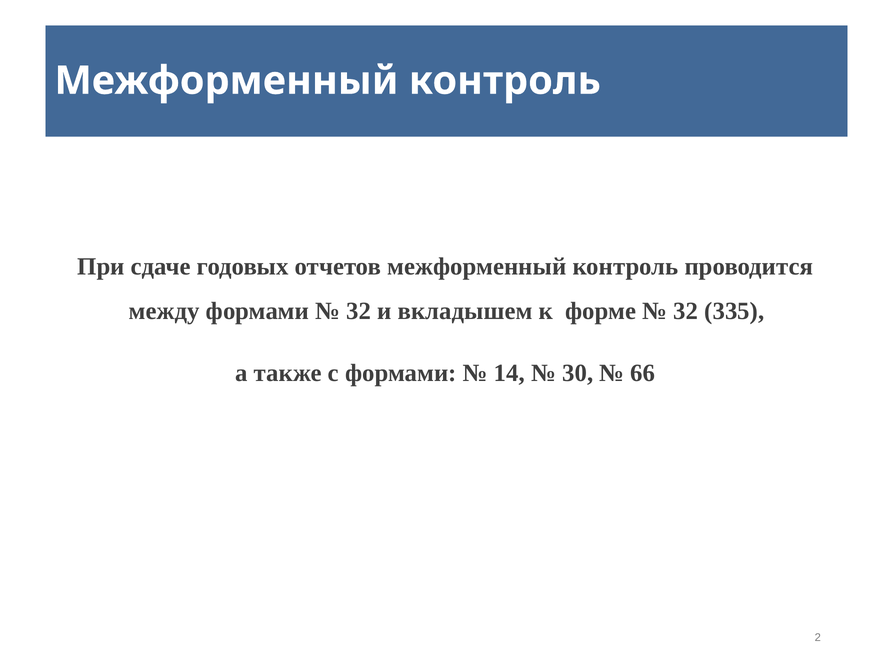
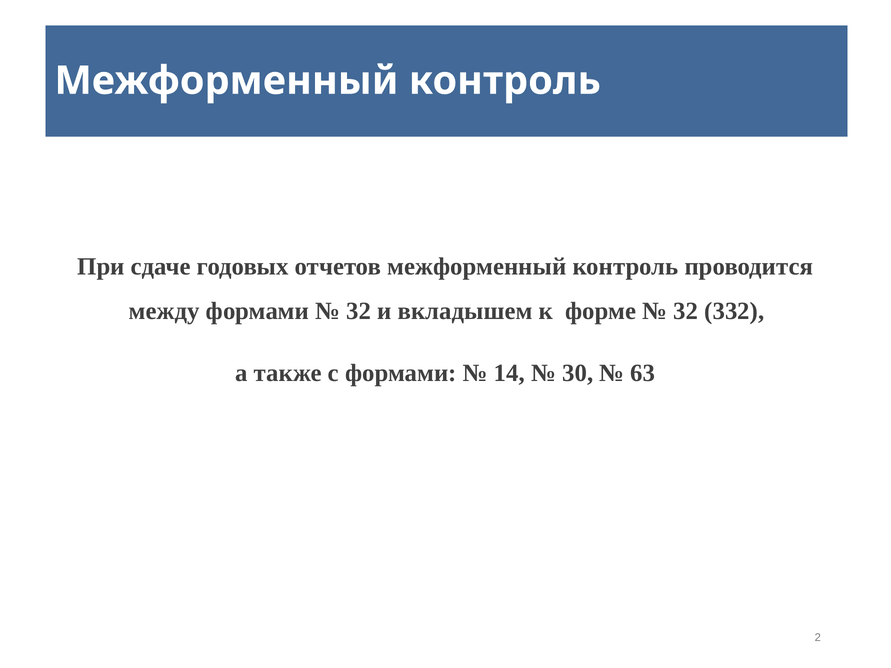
335: 335 -> 332 (734, 311)
66: 66 -> 63 (643, 373)
